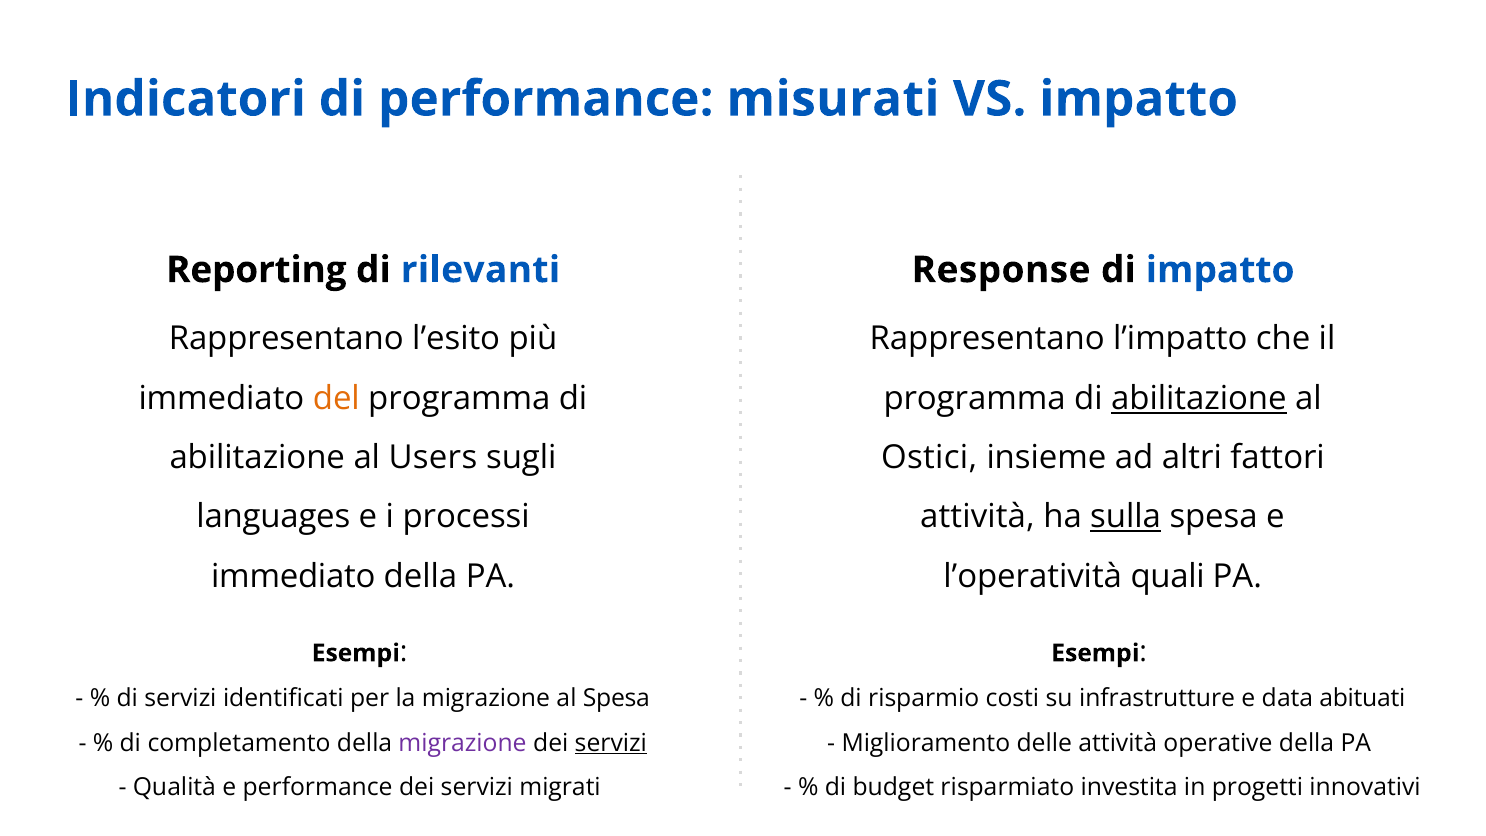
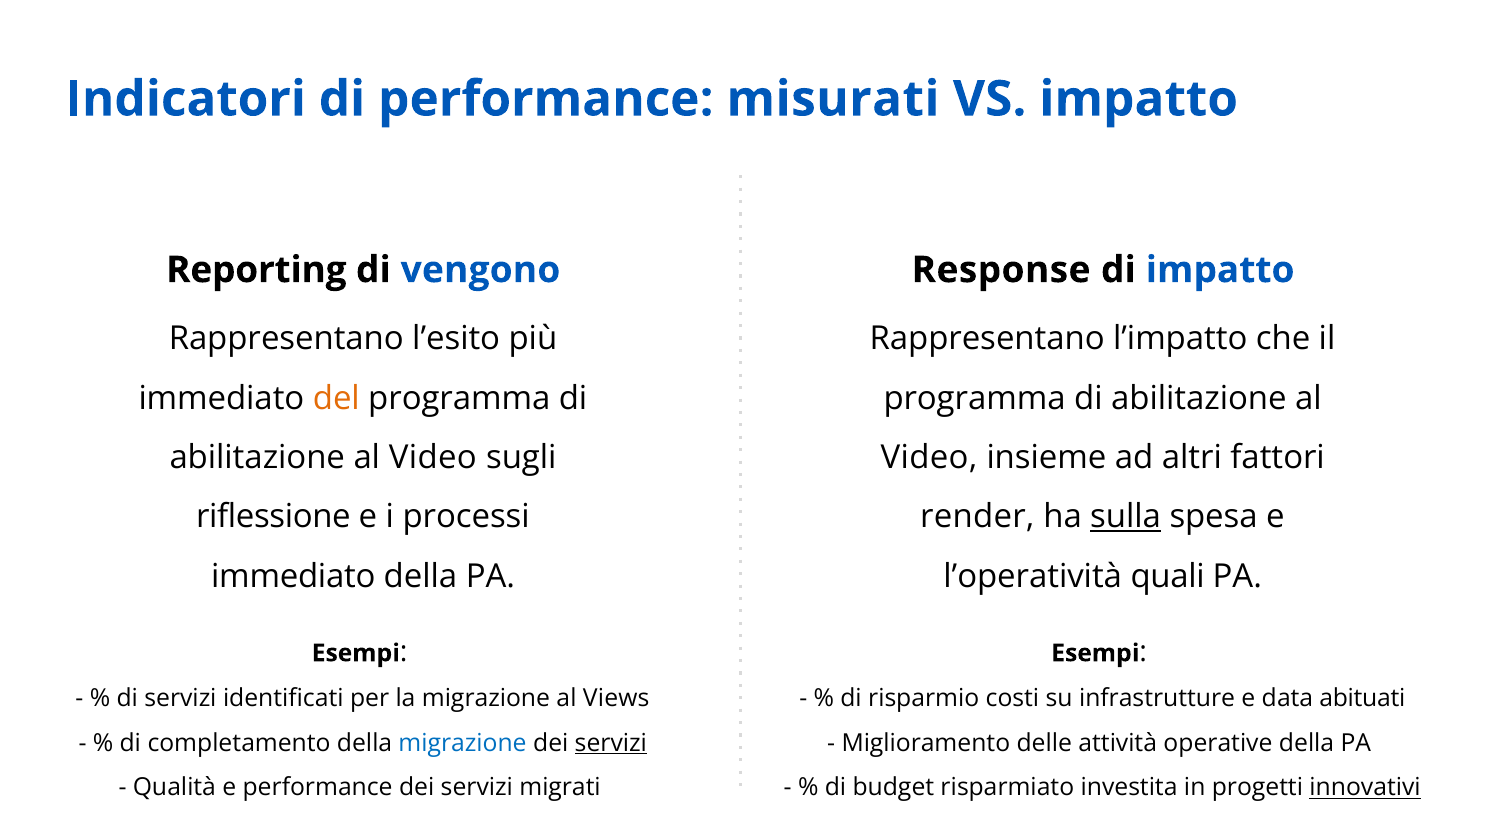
rilevanti: rilevanti -> vengono (480, 270)
abilitazione underline: present -> none (1199, 398)
Users: Users -> Video (433, 458)
Ostici: Ostici -> Video (929, 458)
languages: languages -> riflessione (273, 517)
attività: attività -> render (977, 517)
al Spesa: Spesa -> Views (616, 698)
migrazione colour: purple -> blue (463, 743)
innovativi underline: none -> present (1365, 788)
